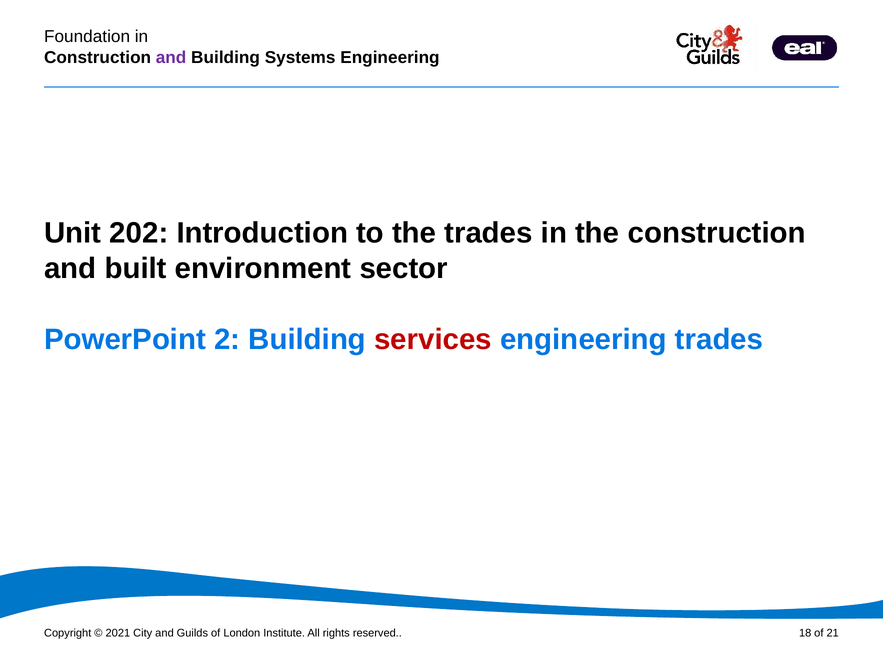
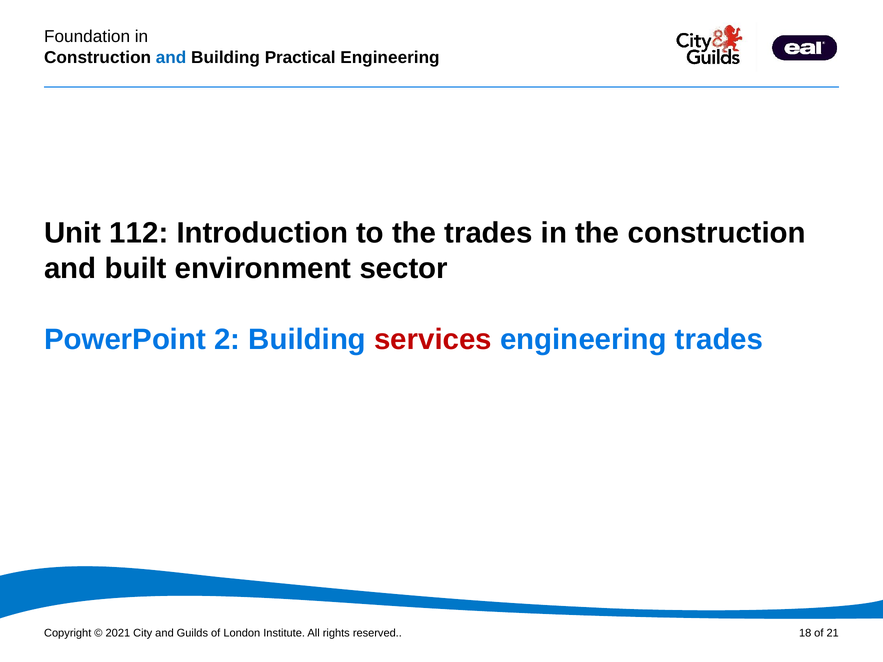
and colour: purple -> blue (171, 57)
Systems: Systems -> Practical (300, 57)
202: 202 -> 112 (139, 233)
